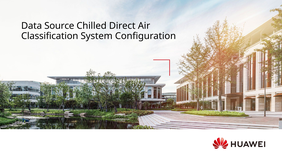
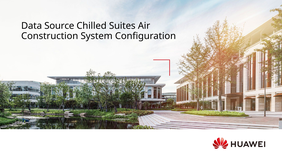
Direct: Direct -> Suites (122, 26)
Classification: Classification -> Construction (50, 36)
